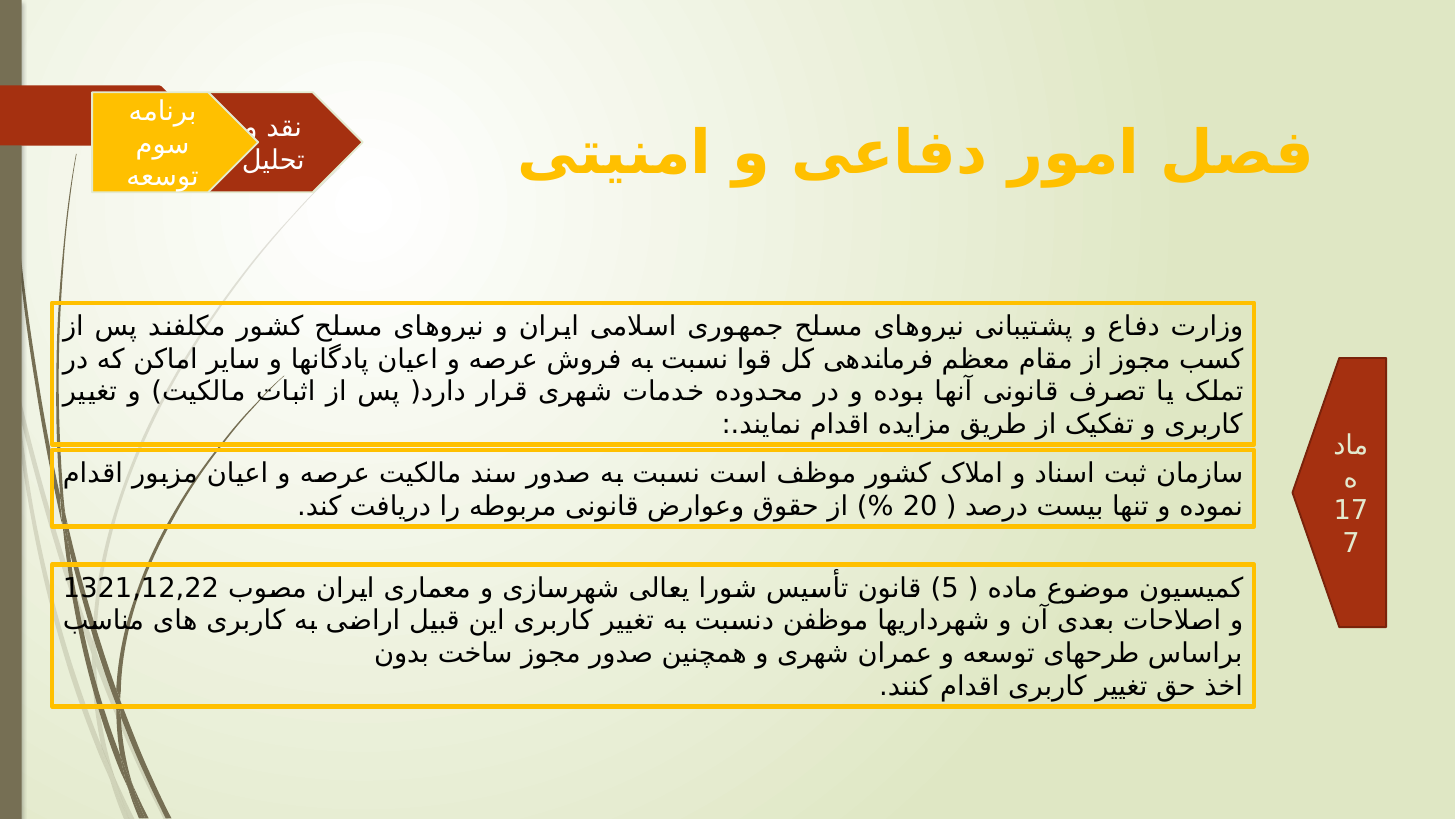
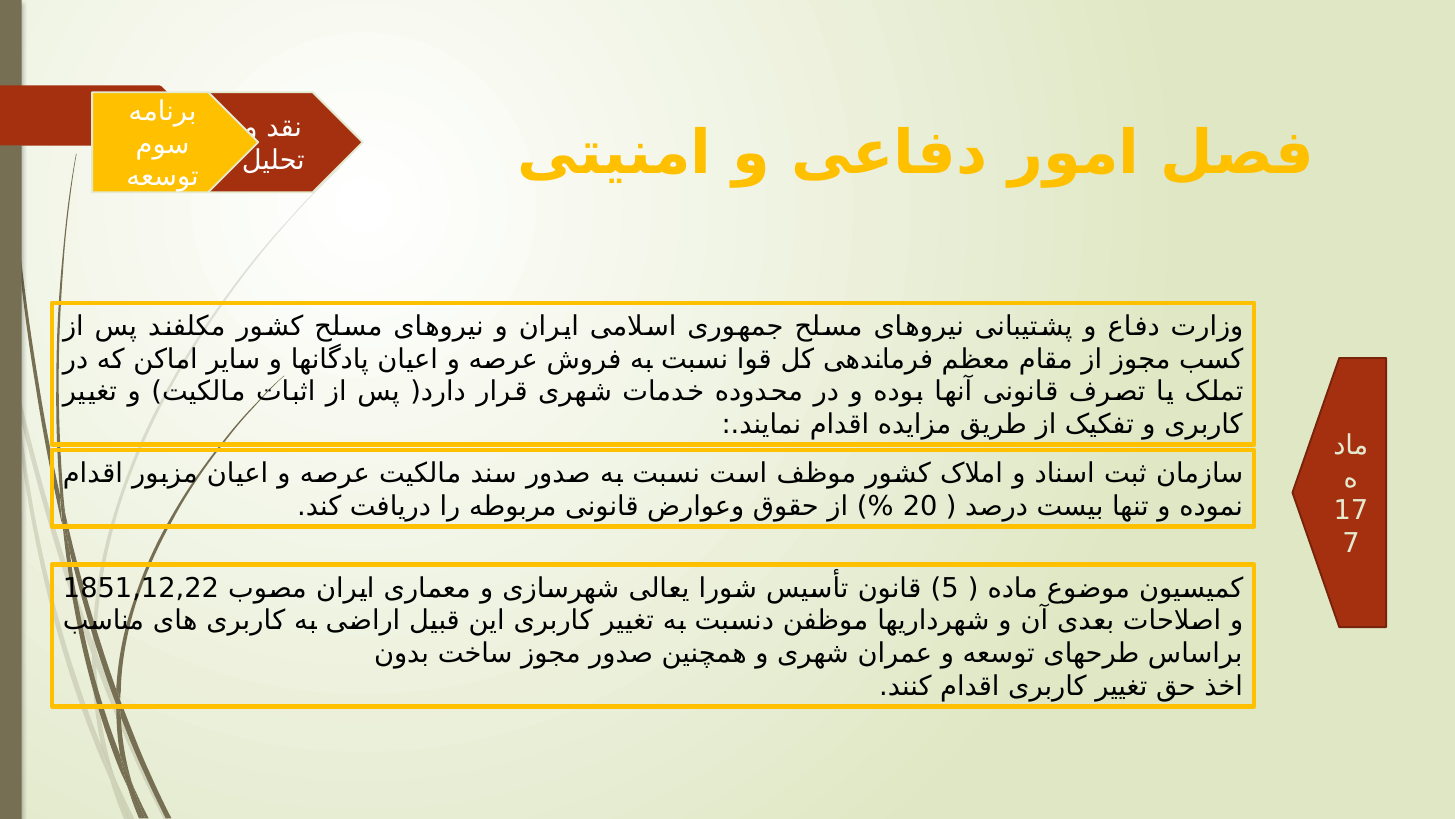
1321,12,22: 1321,12,22 -> 1851,12,22 (141, 588)
